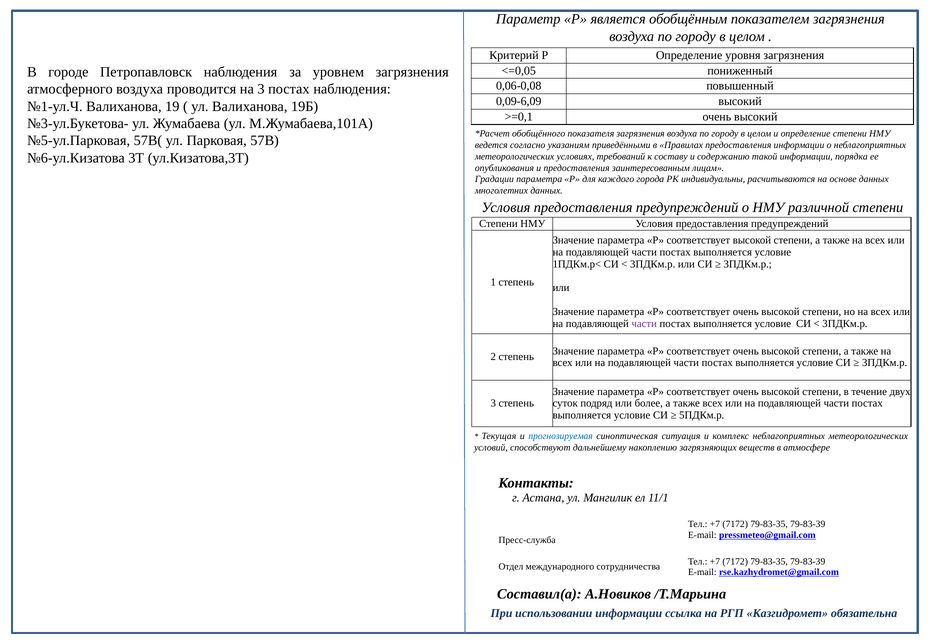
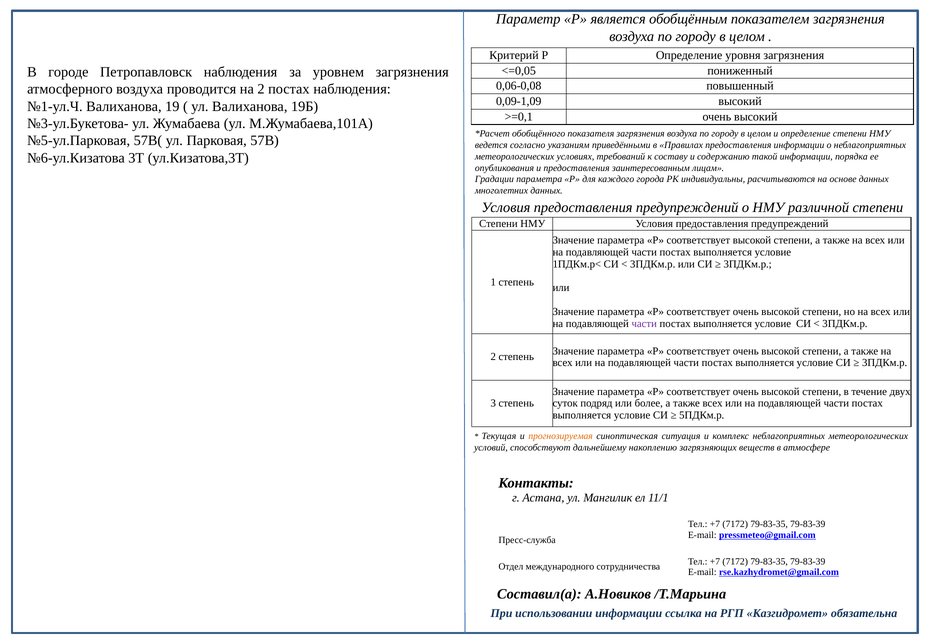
на 3: 3 -> 2 (261, 89)
0,09-6,09: 0,09-6,09 -> 0,09-1,09 (519, 101)
прогнозируемая colour: blue -> orange (561, 436)
